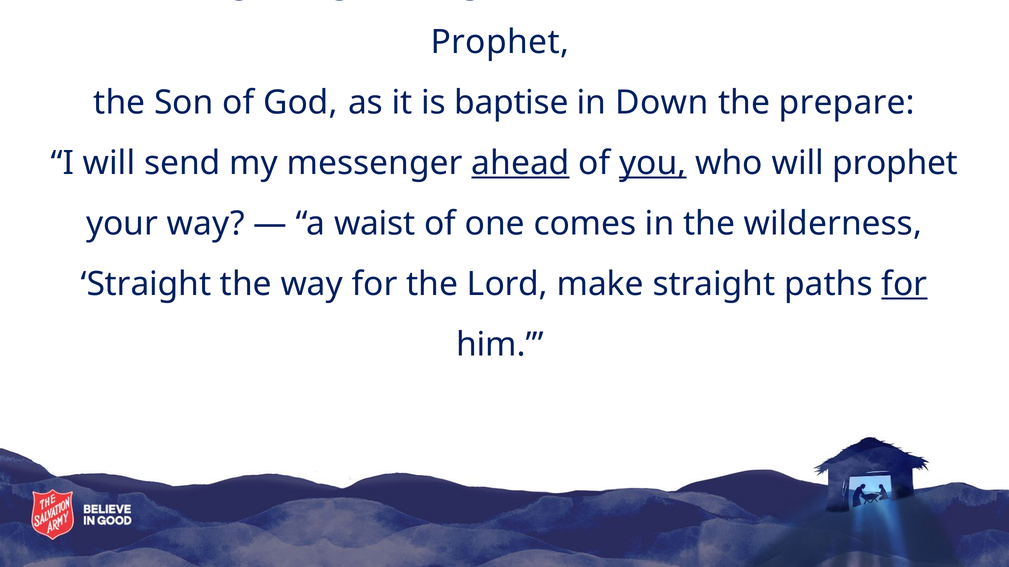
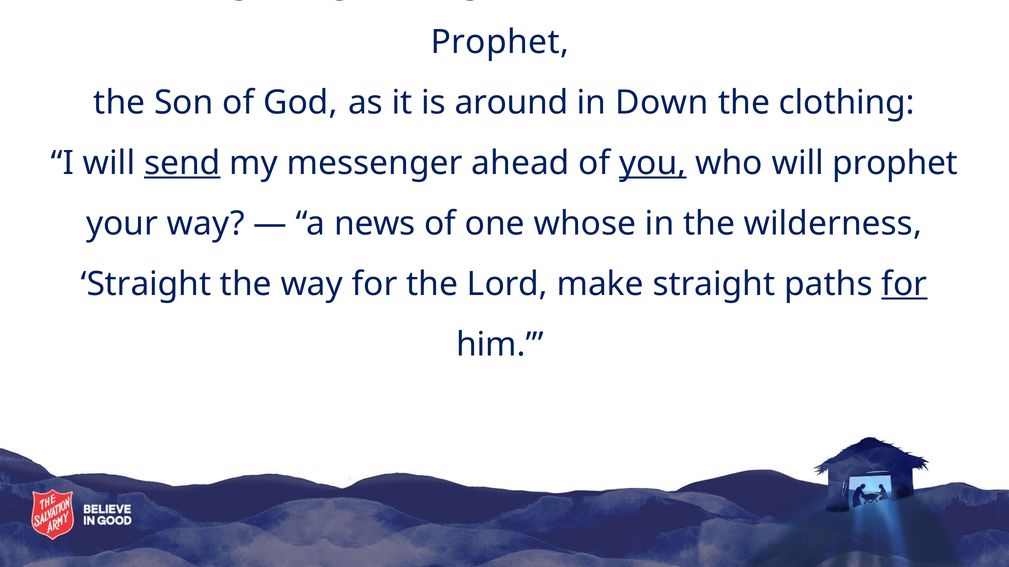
baptise: baptise -> around (511, 103)
prepare: prepare -> clothing (847, 103)
send underline: none -> present (182, 163)
ahead underline: present -> none (521, 163)
a waist: waist -> news (375, 224)
comes: comes -> whose (585, 224)
